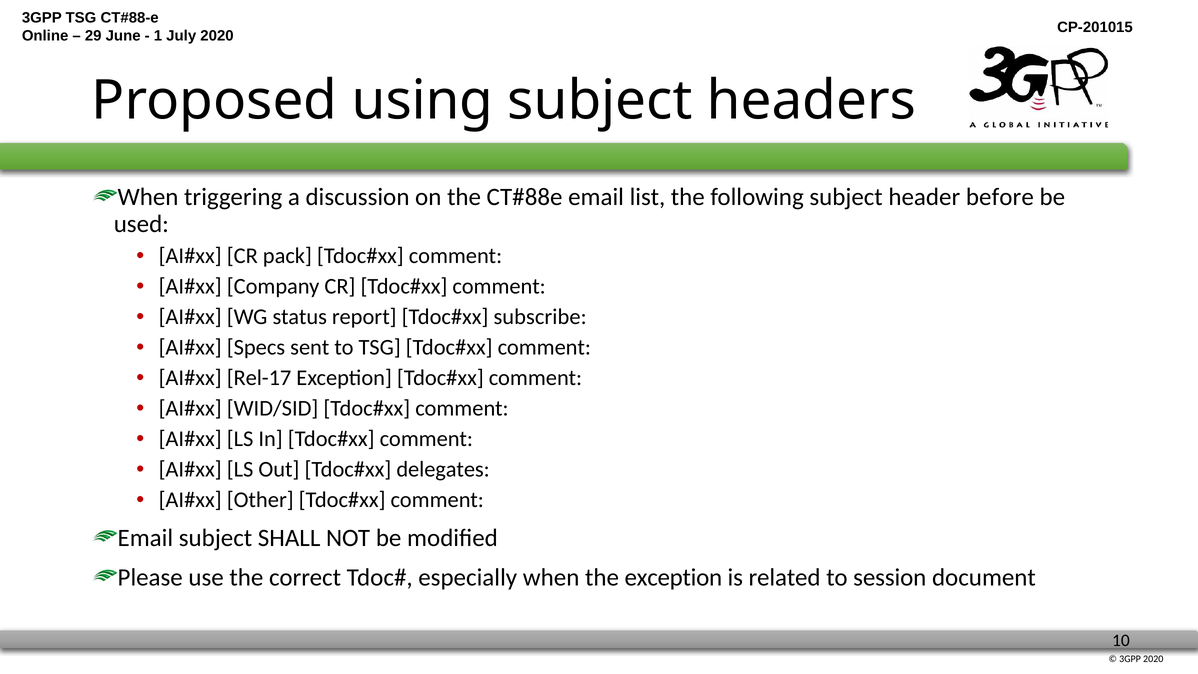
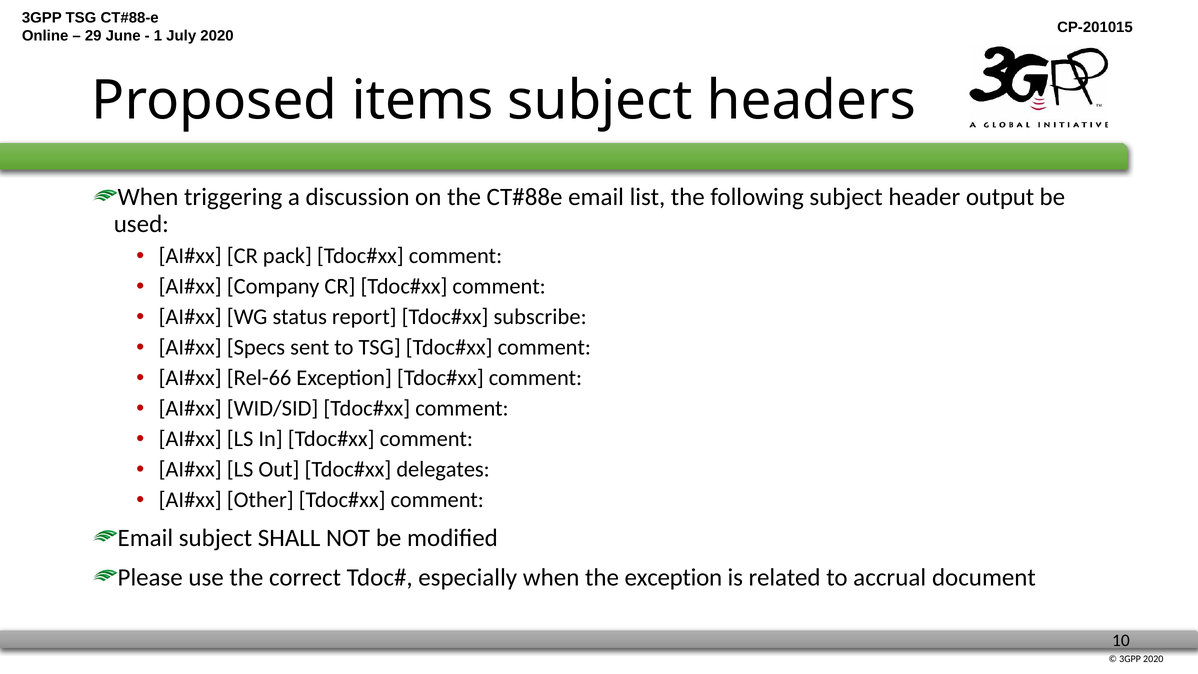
using: using -> items (423, 101)
before: before -> output (1000, 197)
Rel-17: Rel-17 -> Rel-66 (259, 378)
session: session -> accrual (890, 577)
